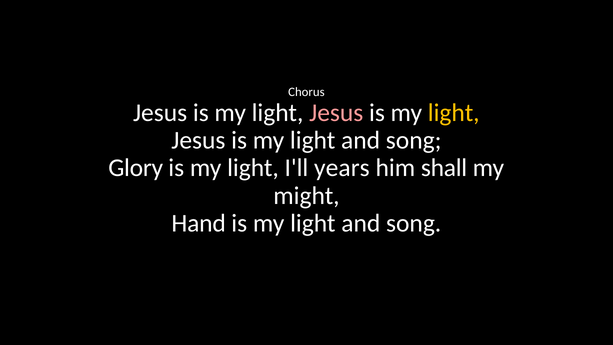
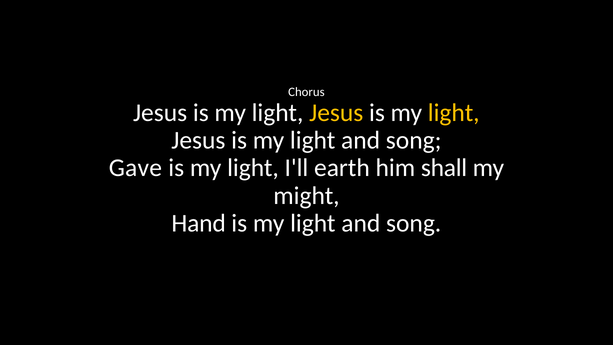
Jesus colour: pink -> yellow (336, 113)
Glory: Glory -> Gave (135, 168)
years: years -> earth (342, 168)
